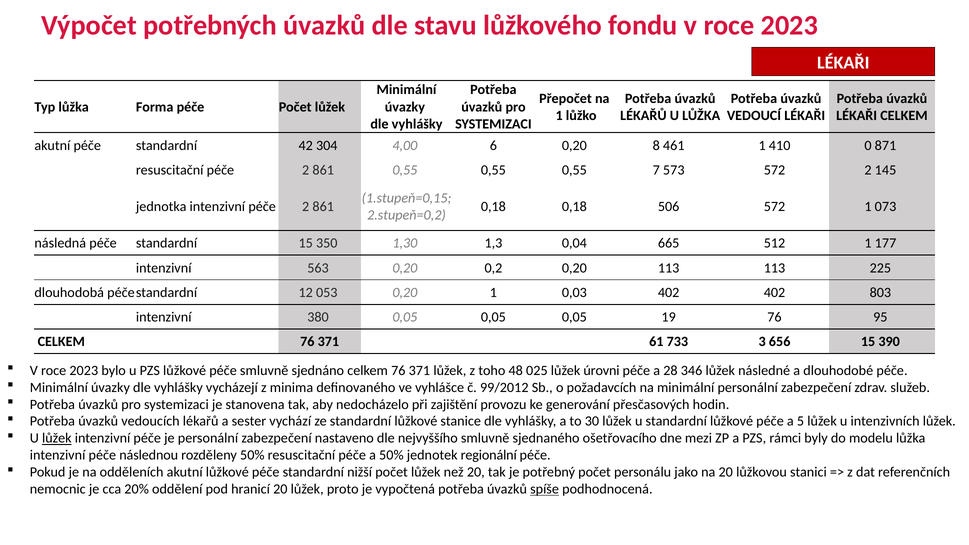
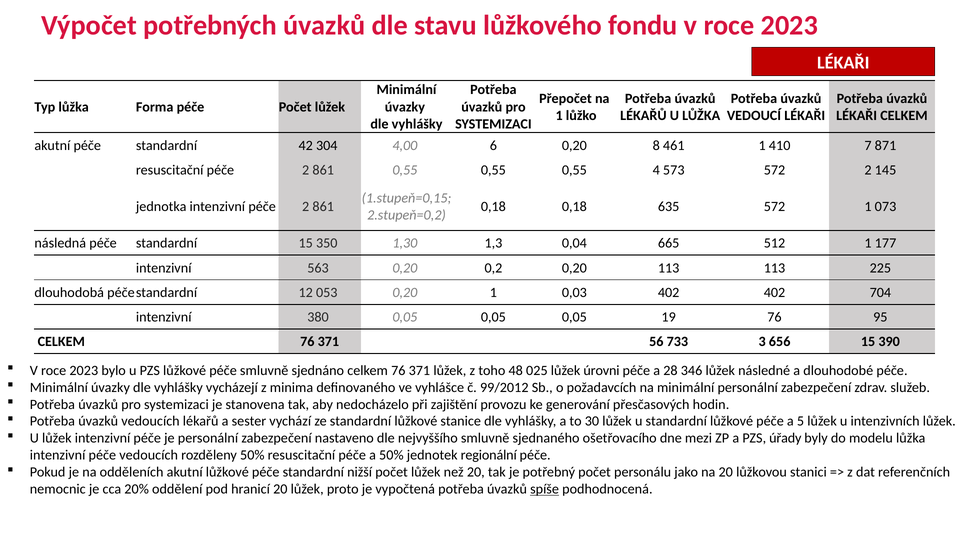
0: 0 -> 7 (868, 145)
7: 7 -> 4 (656, 170)
506: 506 -> 635 (669, 207)
803: 803 -> 704 (880, 293)
61: 61 -> 56 (656, 342)
lůžek underline: present -> none (57, 438)
rámci: rámci -> úřady (785, 438)
péče následnou: následnou -> vedoucích (149, 455)
